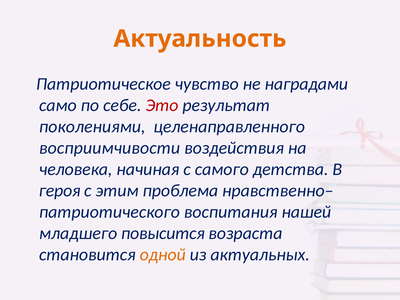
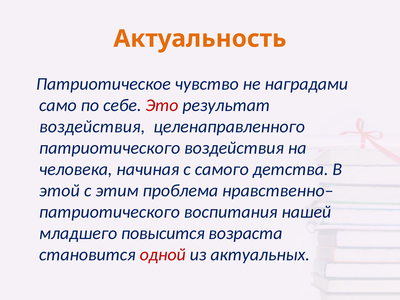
поколениями: поколениями -> воздействия (92, 127)
восприимчивости: восприимчивости -> патриотического (110, 148)
героя: героя -> этой (59, 191)
одной colour: orange -> red (163, 255)
